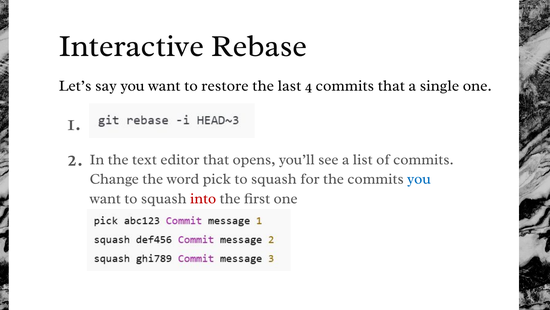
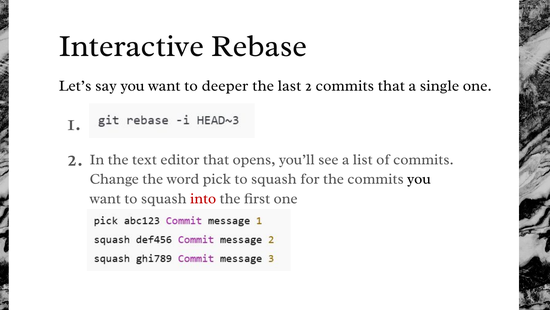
restore: restore -> deeper (225, 85)
last 4: 4 -> 2 (308, 85)
you colour: blue -> black (419, 179)
